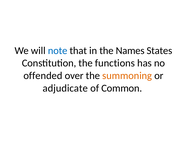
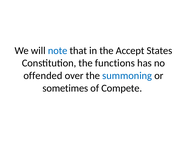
Names: Names -> Accept (130, 50)
summoning colour: orange -> blue (127, 75)
adjudicate: adjudicate -> sometimes (65, 88)
Common: Common -> Compete (122, 88)
